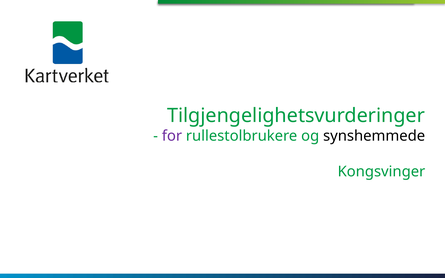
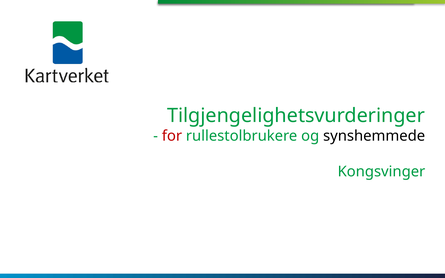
for colour: purple -> red (172, 136)
